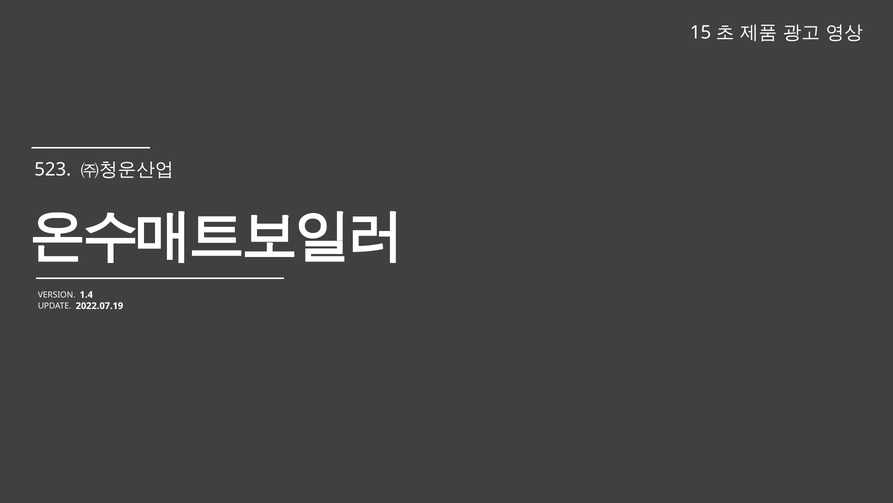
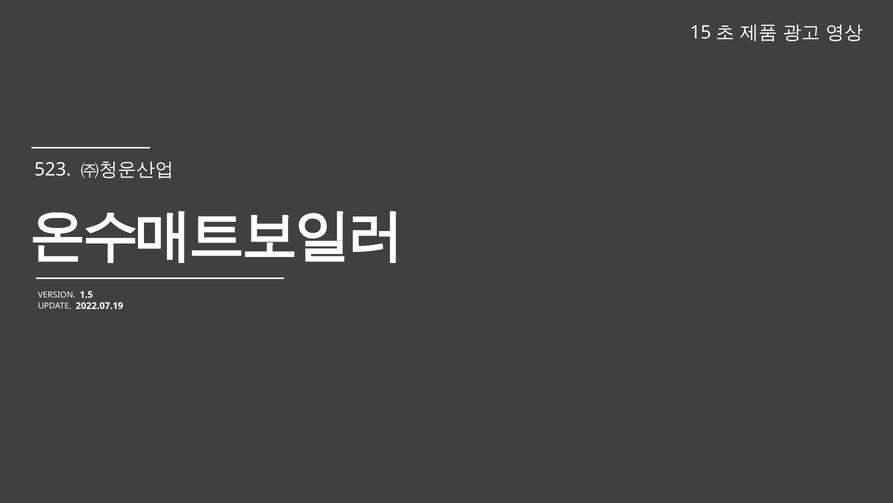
1.4: 1.4 -> 1.5 (86, 294)
